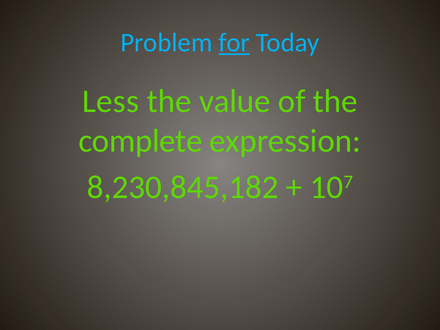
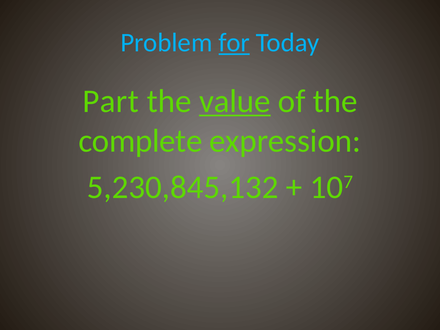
Less: Less -> Part (111, 101)
value underline: none -> present (235, 101)
8,230,845,182: 8,230,845,182 -> 5,230,845,132 (183, 187)
